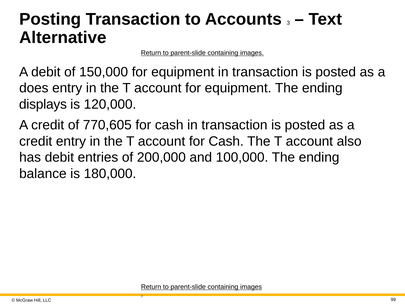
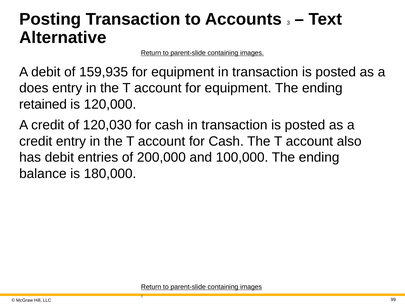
150,000: 150,000 -> 159,935 (104, 72)
displays: displays -> retained (43, 104)
770,605: 770,605 -> 120,030 (107, 125)
